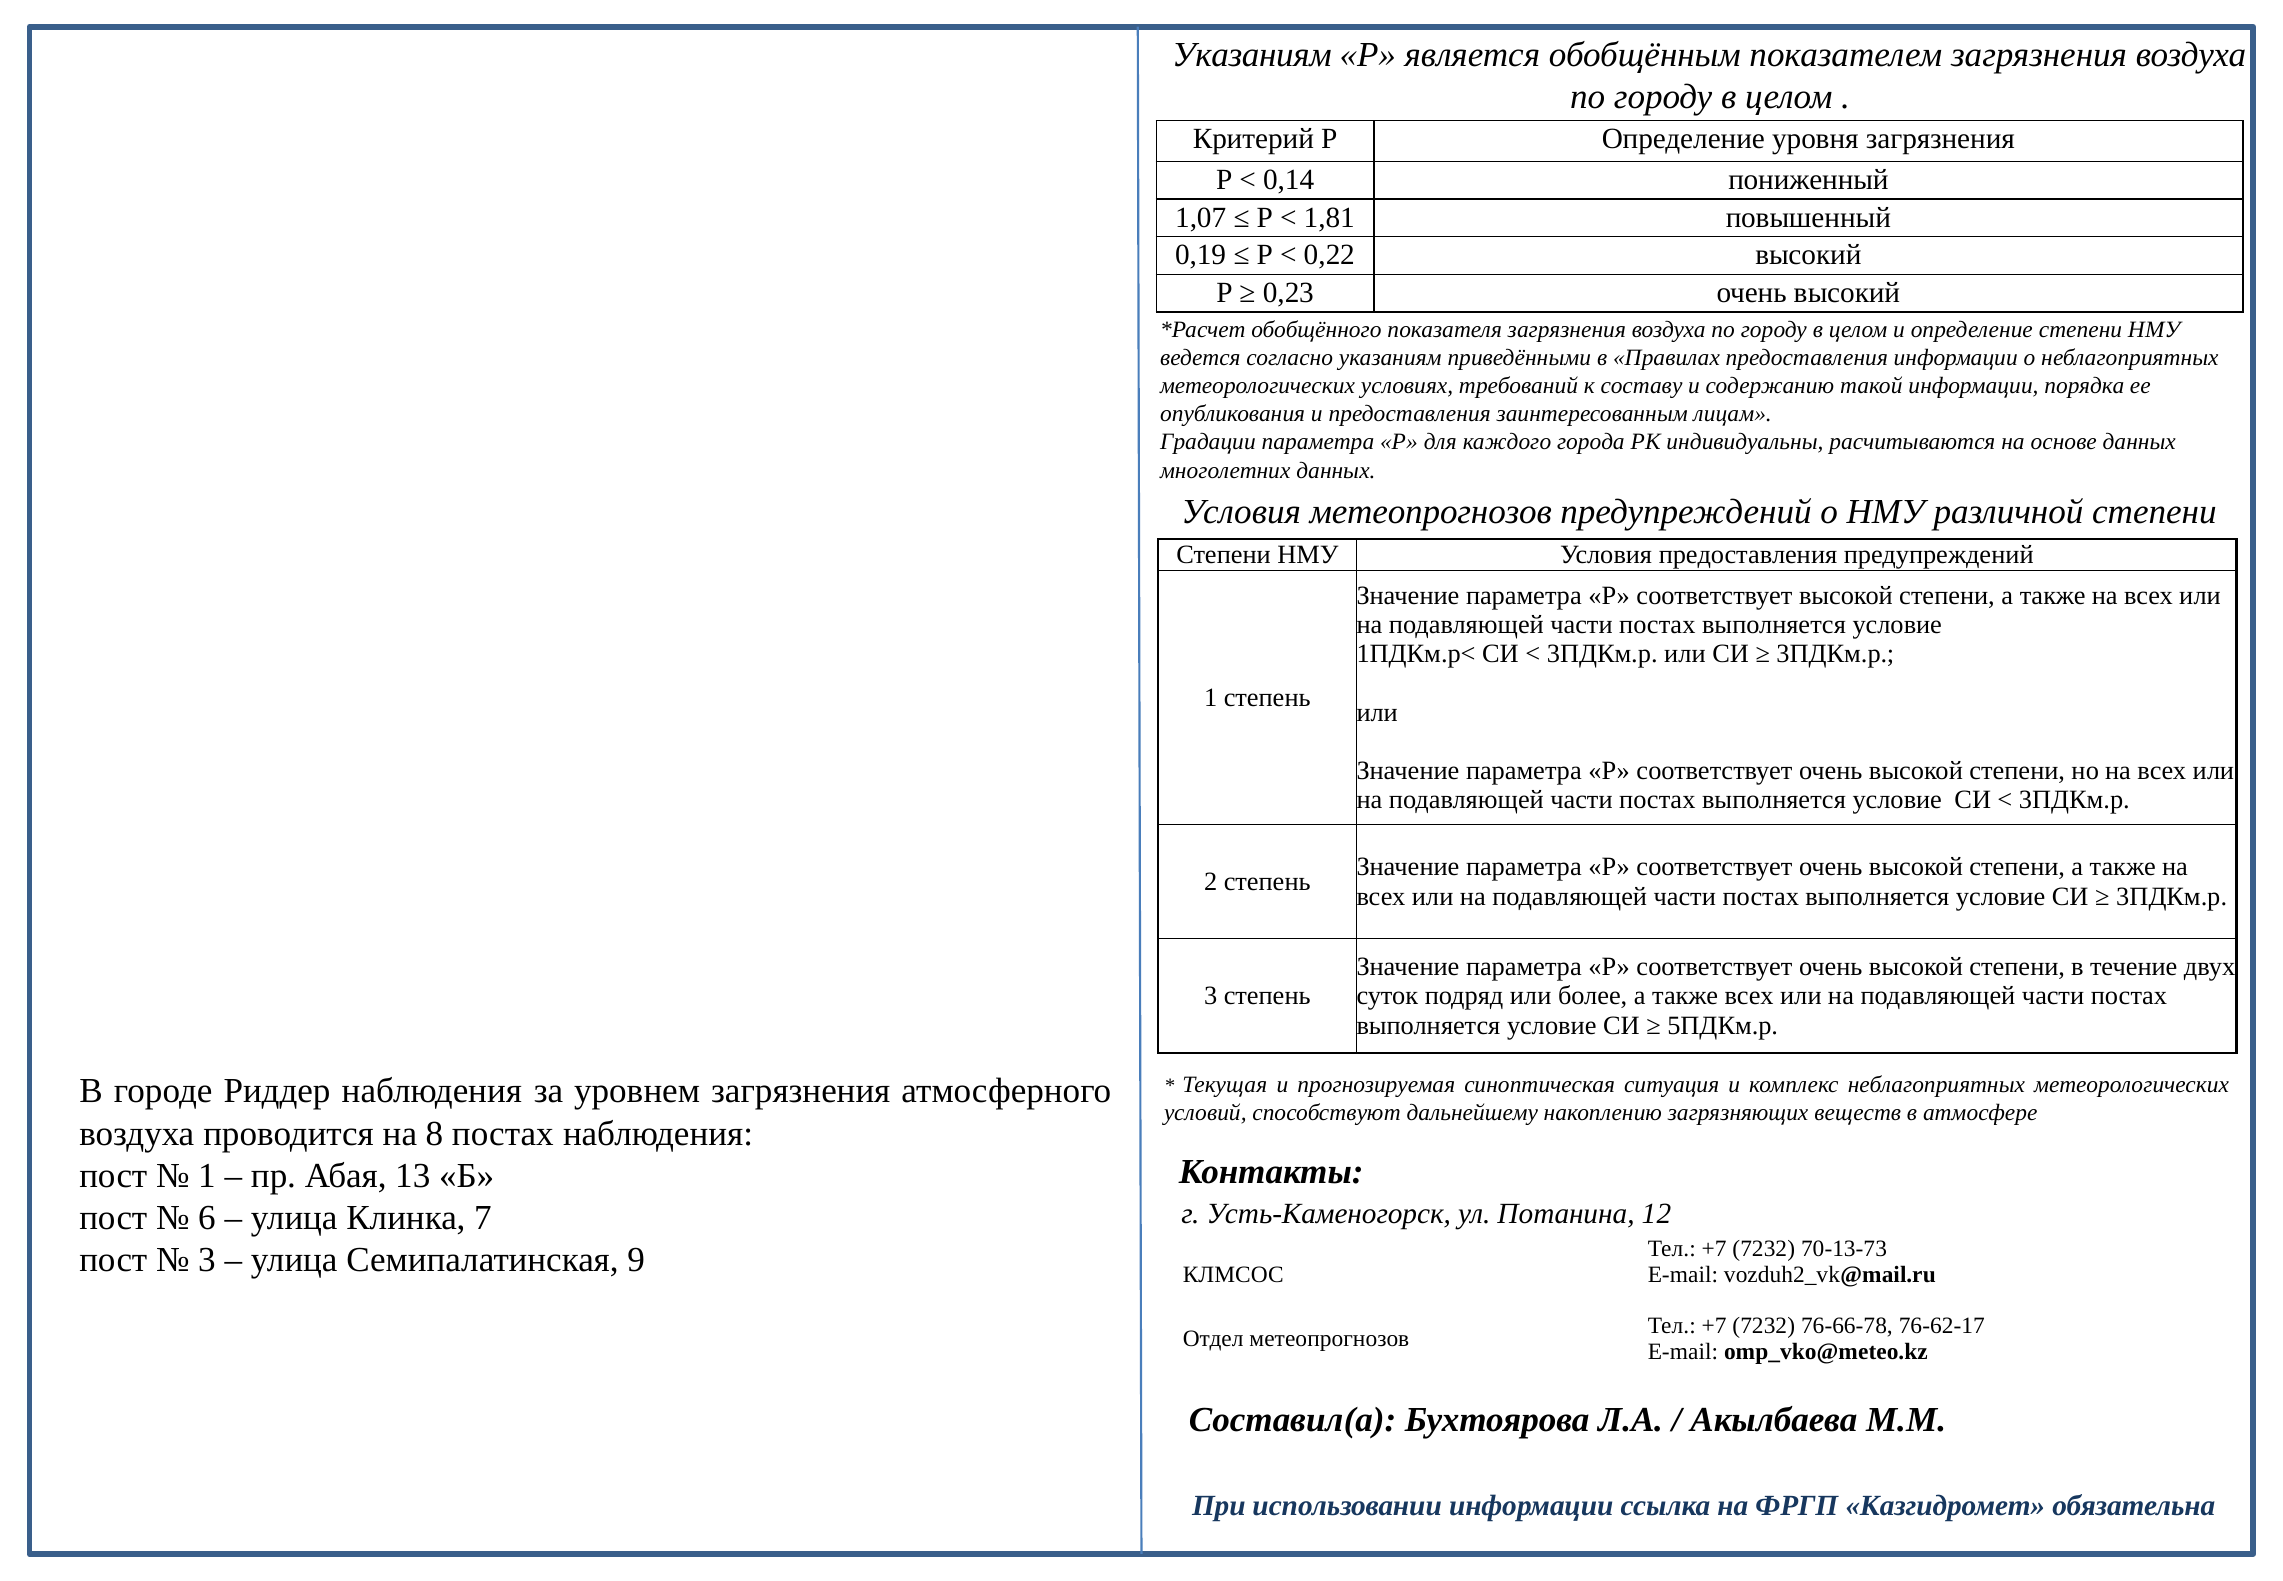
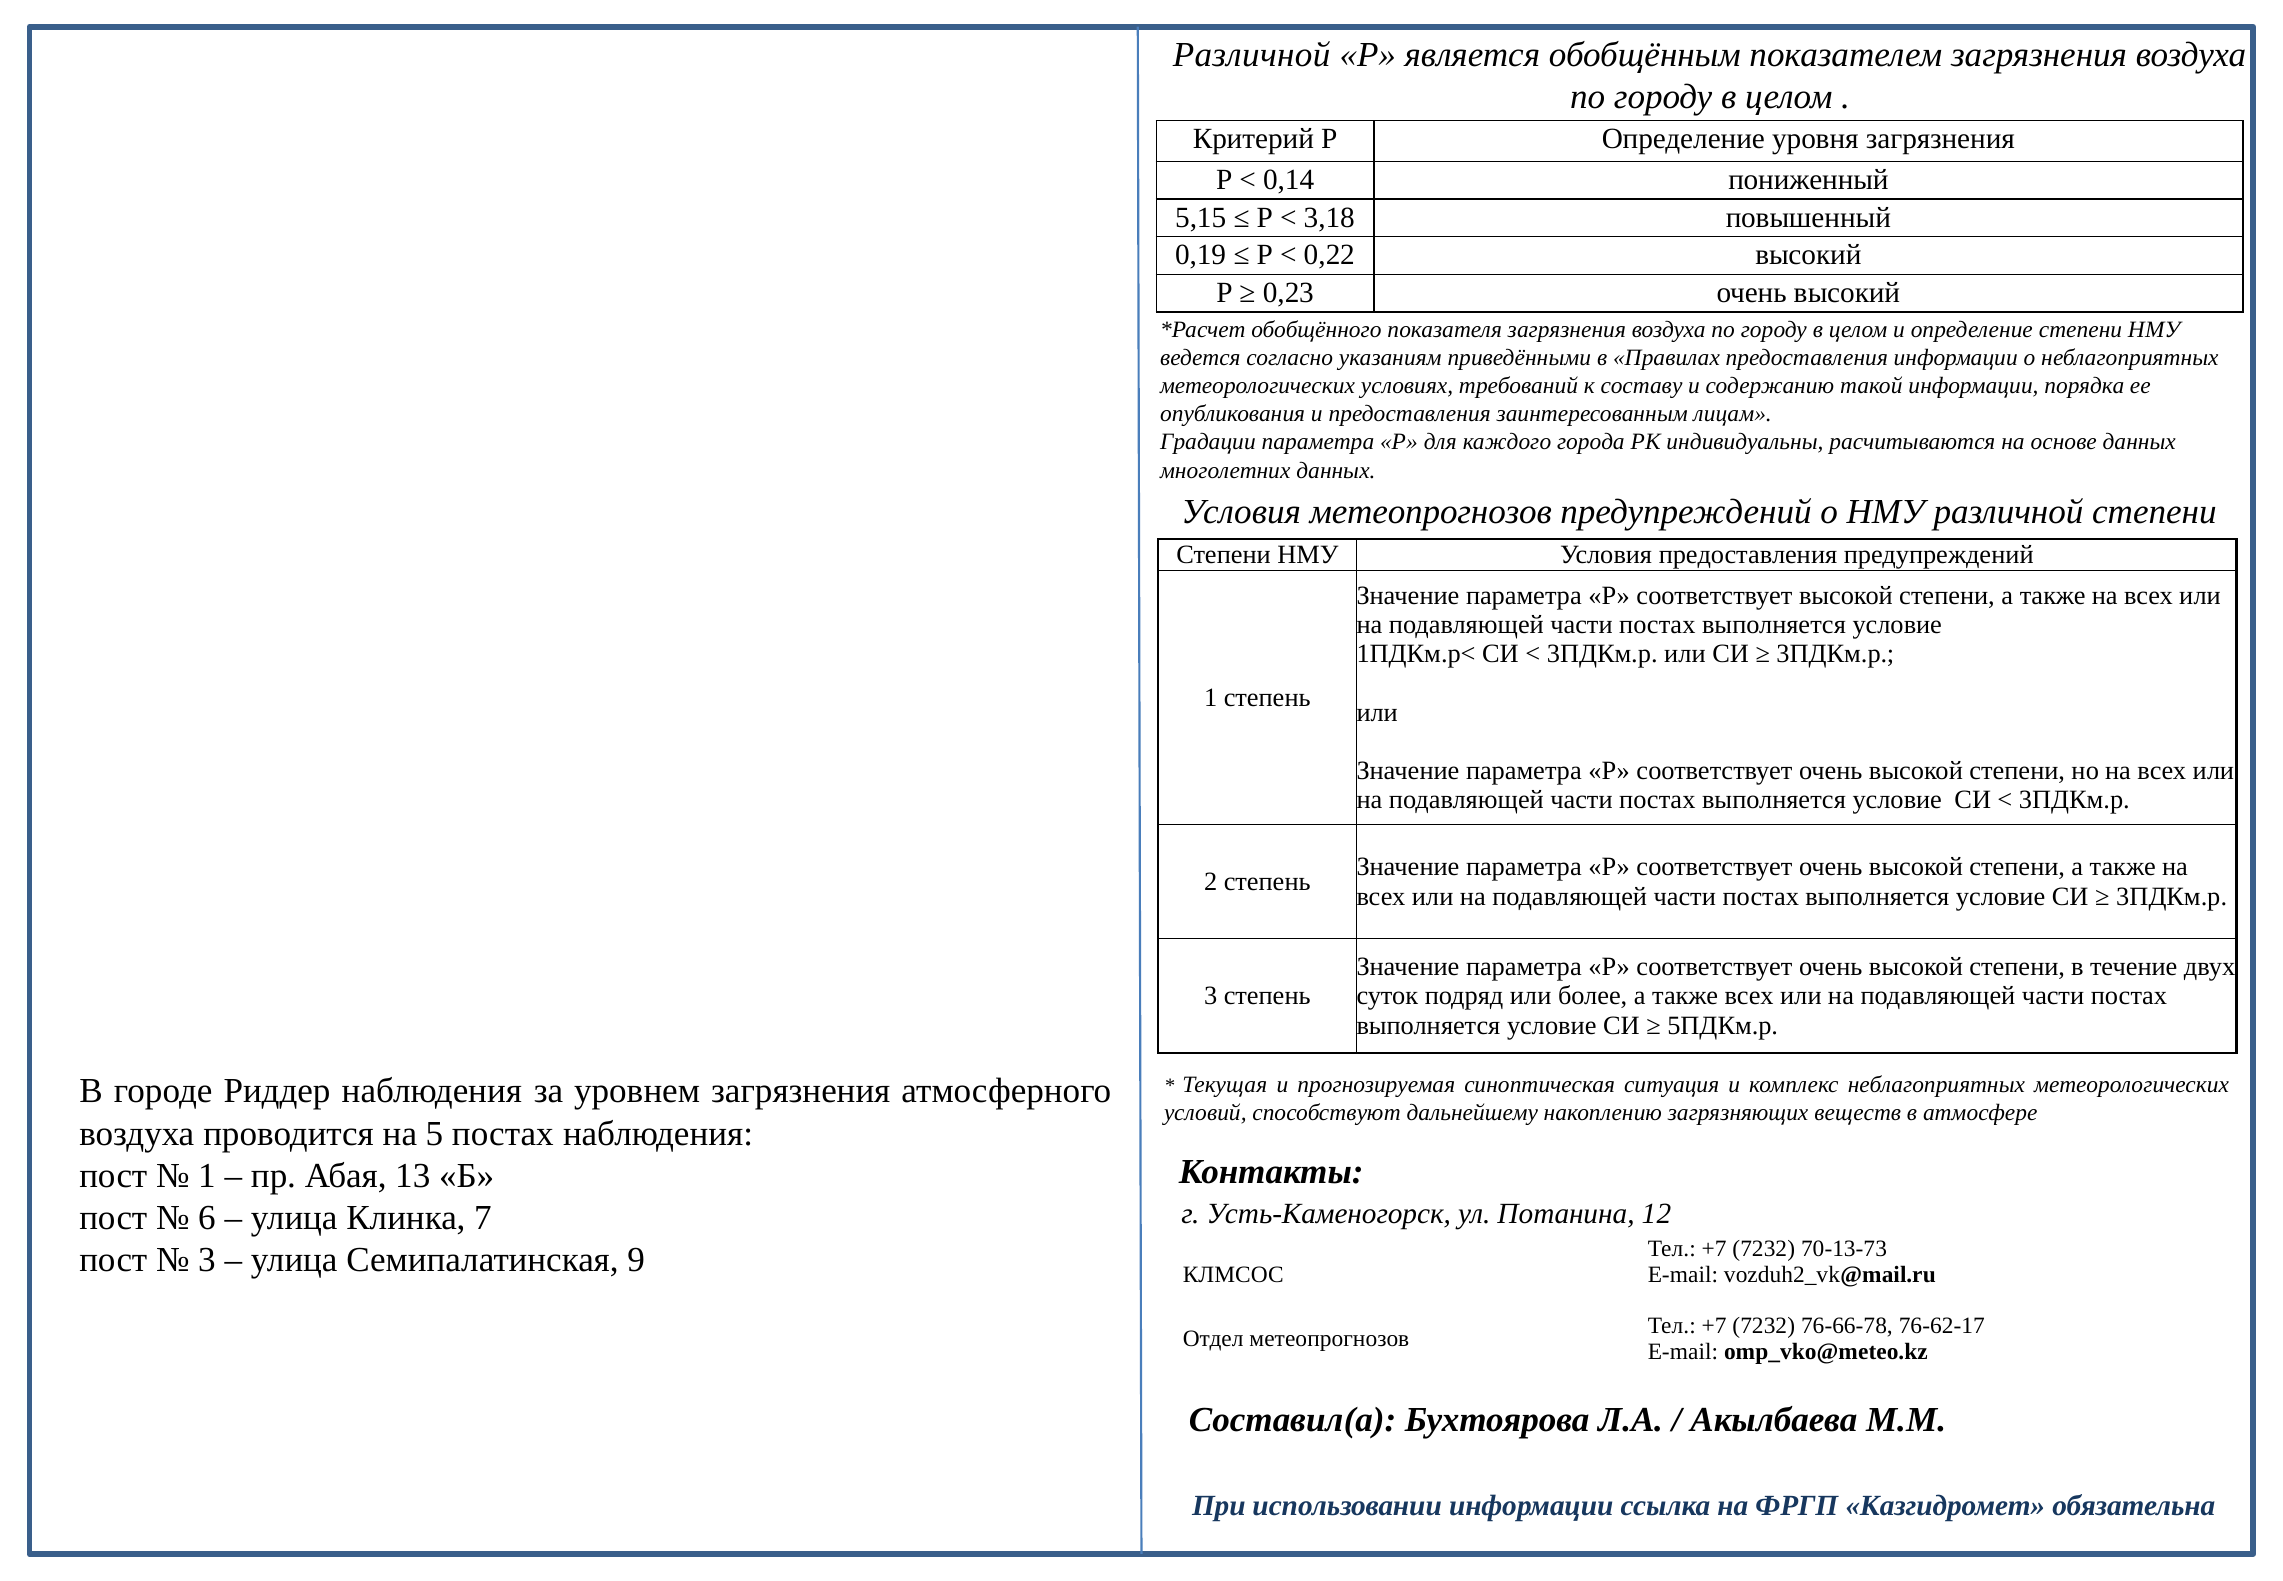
Указаниям: Указаниям -> Различной (1252, 55)
1,07: 1,07 -> 5,15 (1201, 217)
1,81: 1,81 -> 3,18 (1329, 217)
8: 8 -> 5 (434, 1133)
